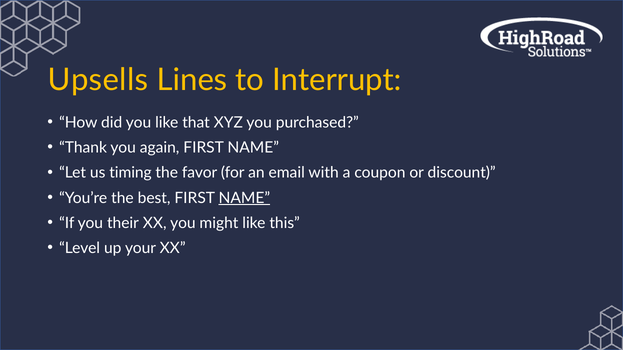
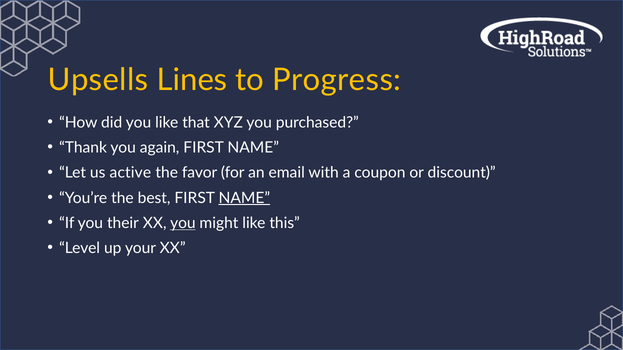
Interrupt: Interrupt -> Progress (337, 80)
timing: timing -> active (130, 173)
you underline: none -> present (183, 223)
